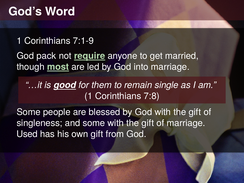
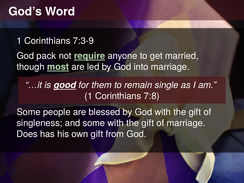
7:1-9: 7:1-9 -> 7:3-9 (83, 41)
Used: Used -> Does (27, 134)
